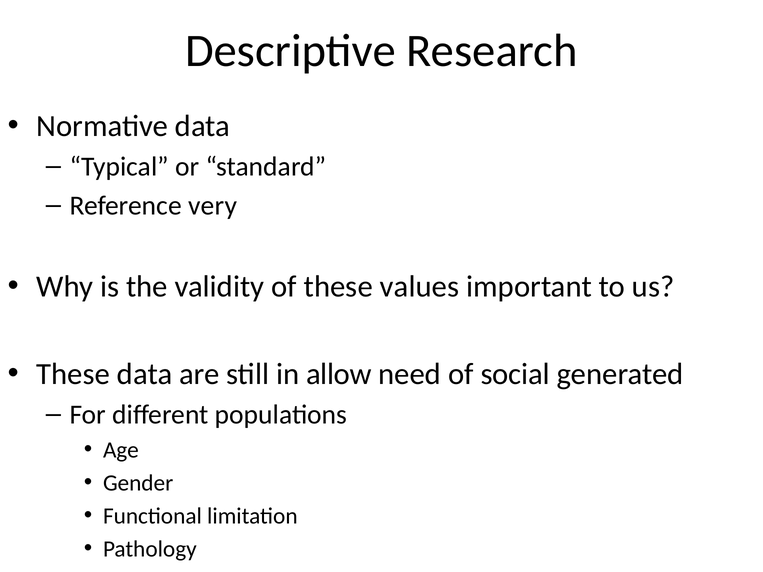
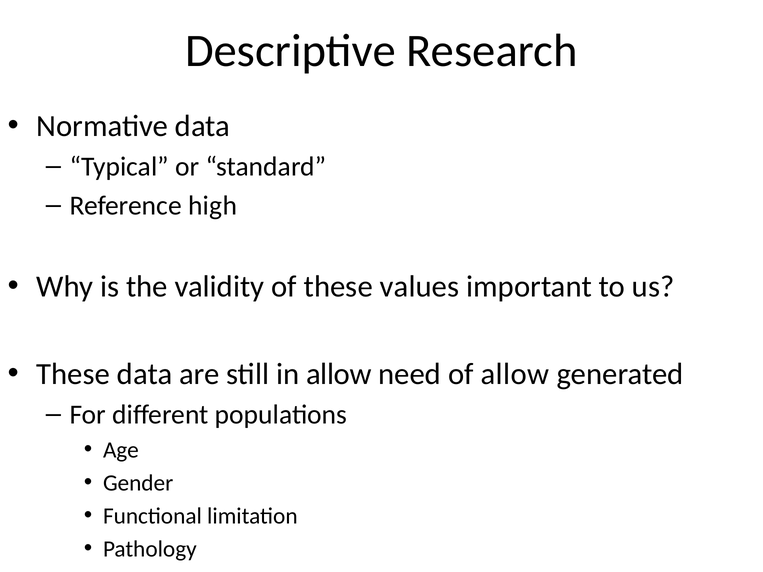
very: very -> high (213, 206)
of social: social -> allow (515, 374)
